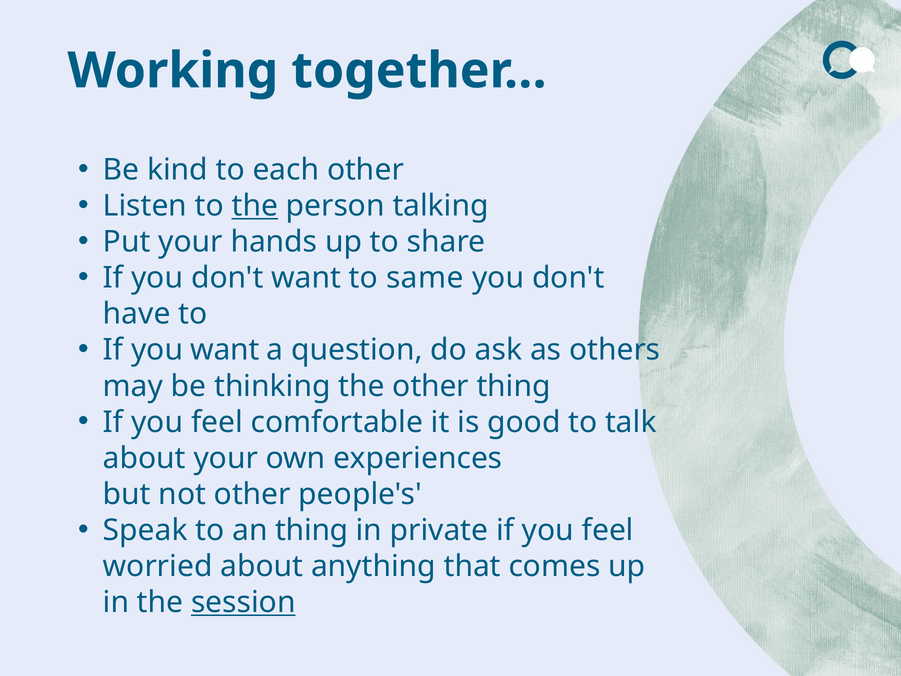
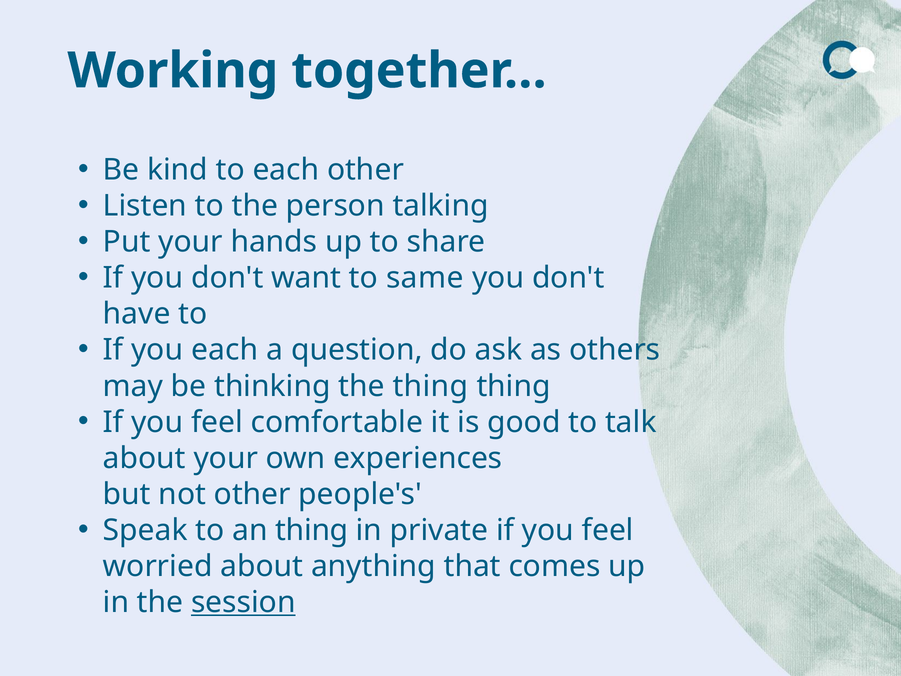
the underline: present -> none (255, 206)
you want: want -> each (225, 350)
the other: other -> thing (430, 386)
